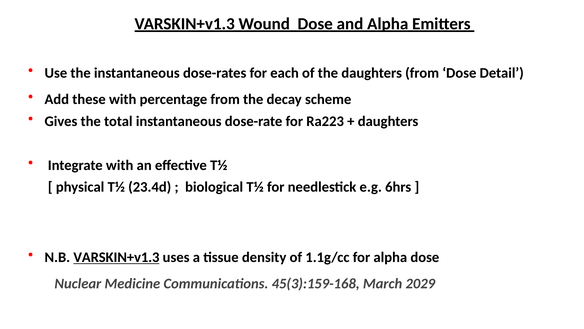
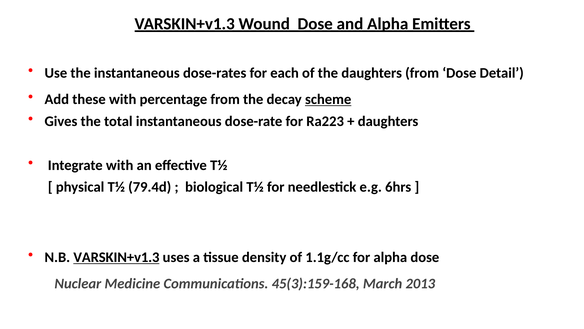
scheme underline: none -> present (328, 99)
23.4d: 23.4d -> 79.4d (150, 187)
2029: 2029 -> 2013 (420, 283)
